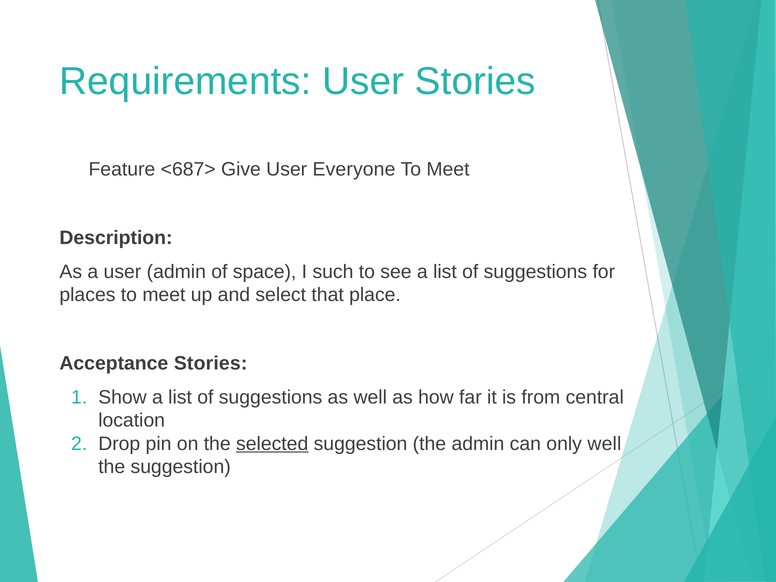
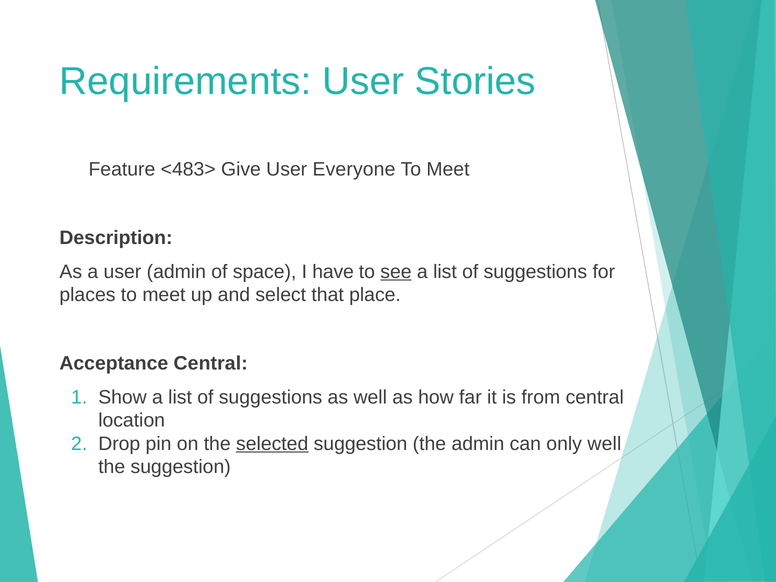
<687>: <687> -> <483> (188, 170)
such: such -> have (333, 272)
see underline: none -> present (396, 272)
Acceptance Stories: Stories -> Central (211, 363)
